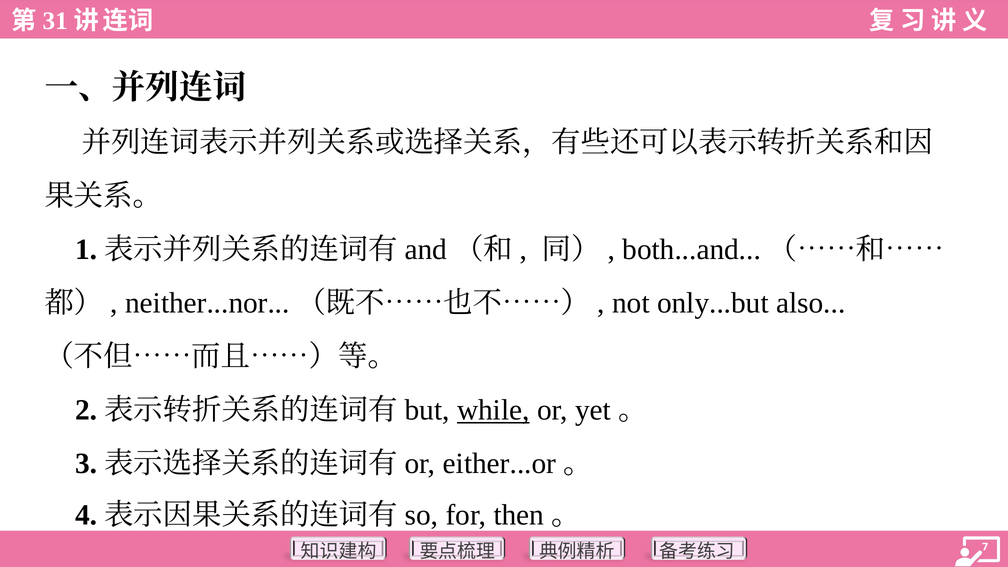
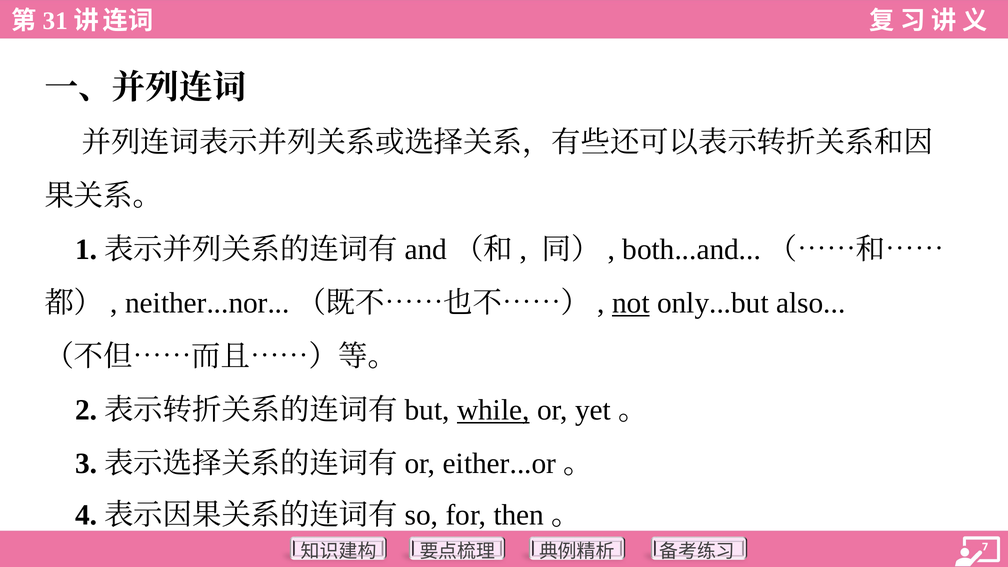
not underline: none -> present (631, 303)
